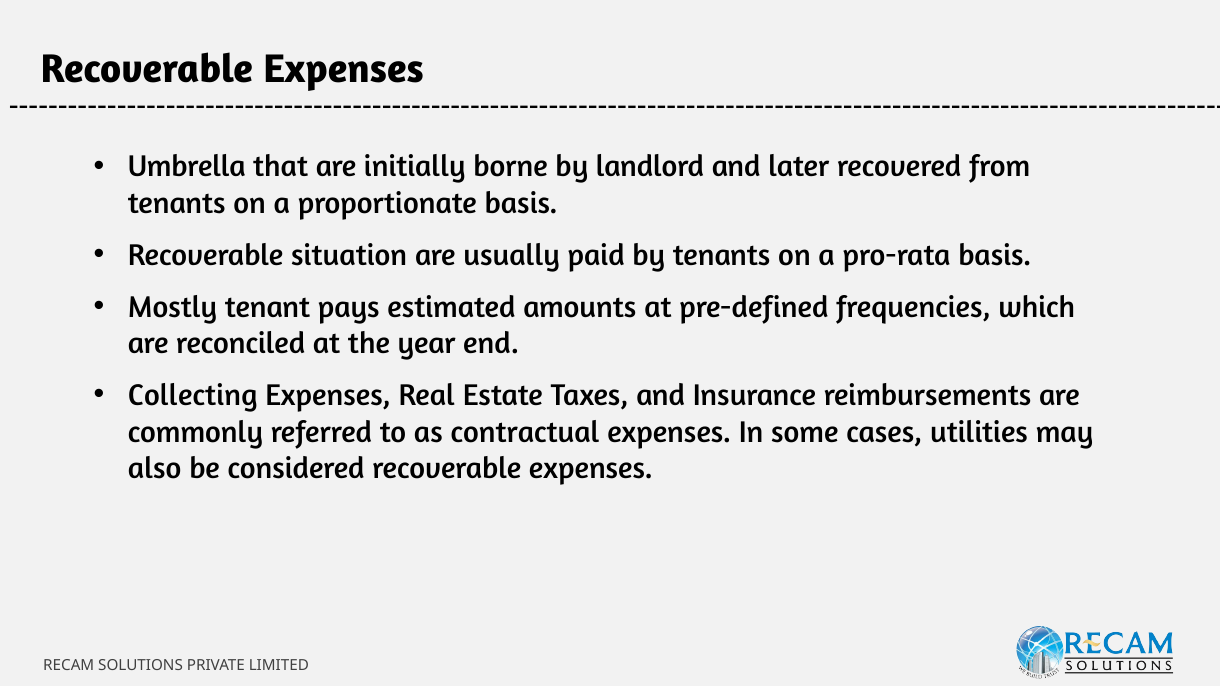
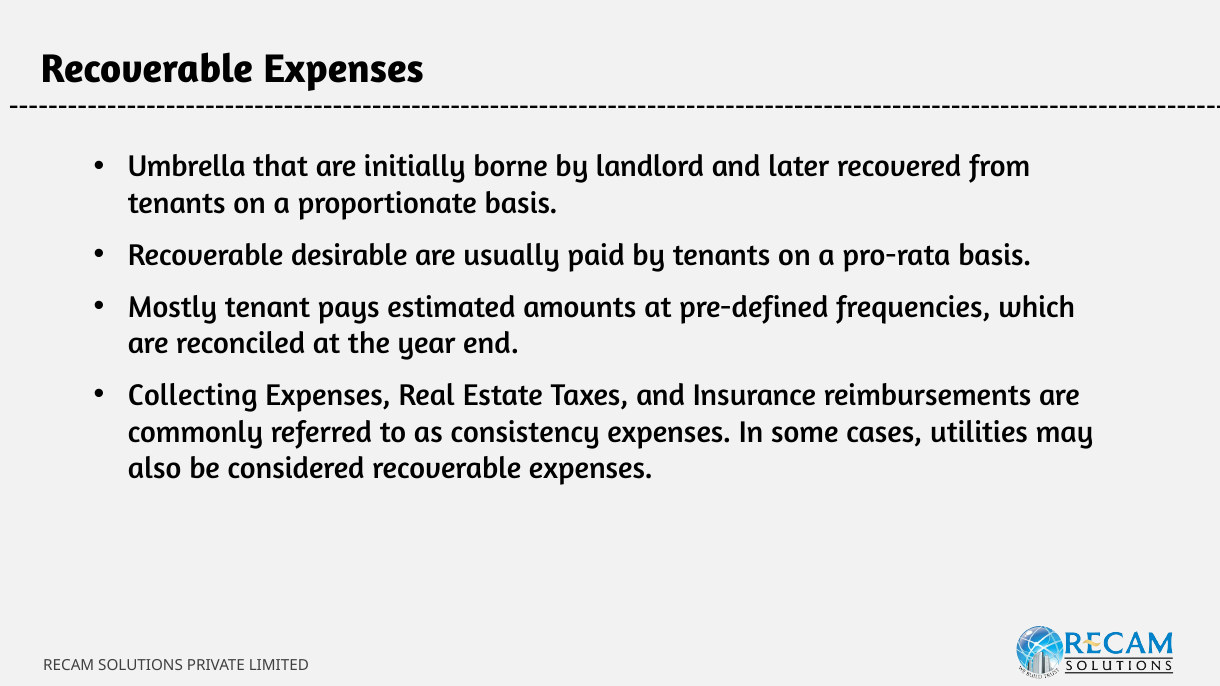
situation: situation -> desirable (349, 255)
contractual: contractual -> consistency (525, 432)
